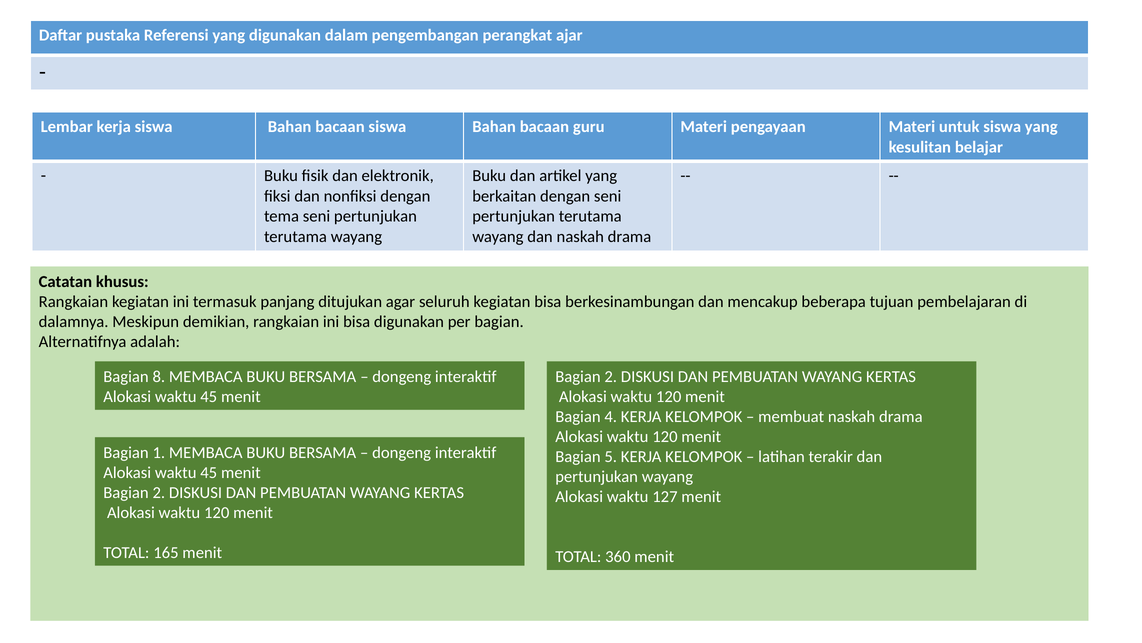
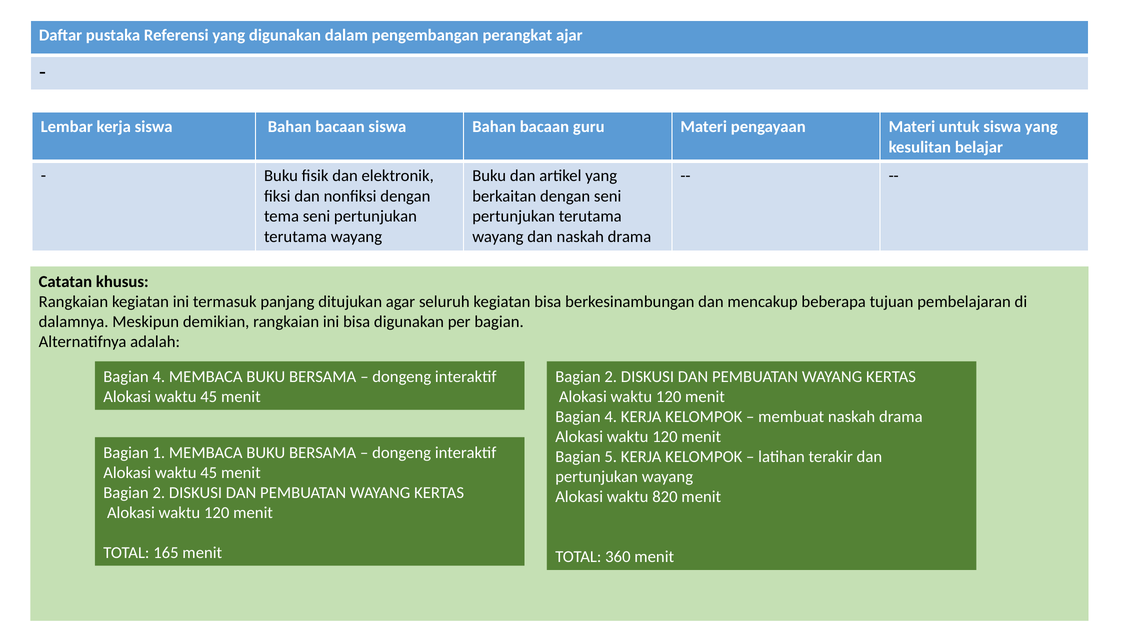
8: 8 -> 4 (159, 376)
127: 127 -> 820 (665, 496)
